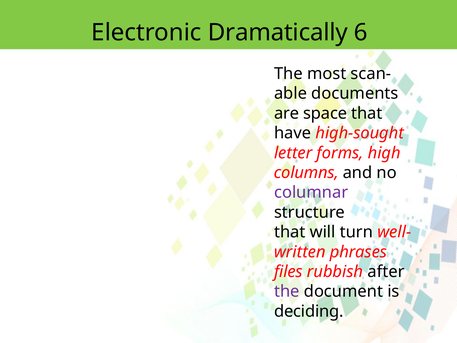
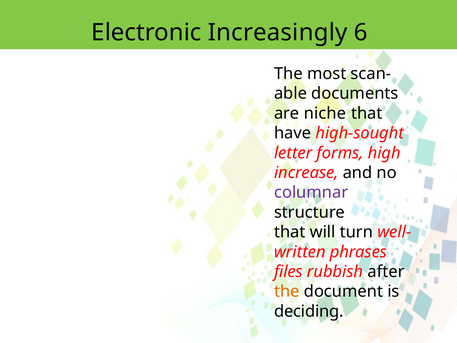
Dramatically: Dramatically -> Increasingly (278, 32)
space: space -> niche (325, 113)
columns: columns -> increase (306, 173)
the colour: purple -> orange (287, 291)
